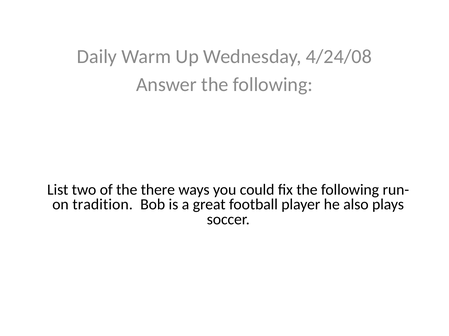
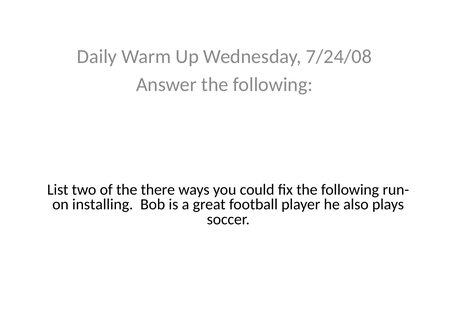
4/24/08: 4/24/08 -> 7/24/08 (339, 57)
tradition: tradition -> installing (103, 205)
